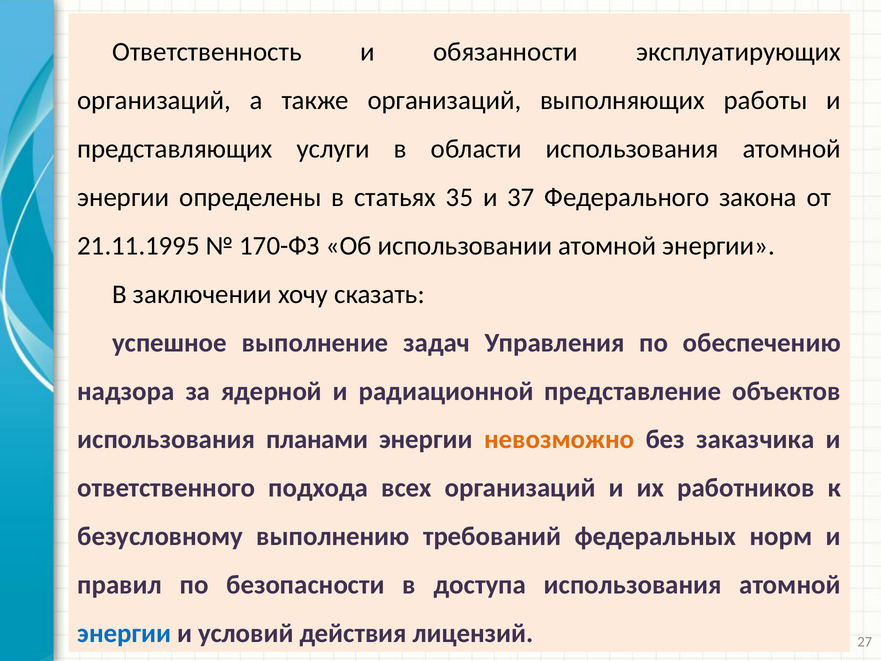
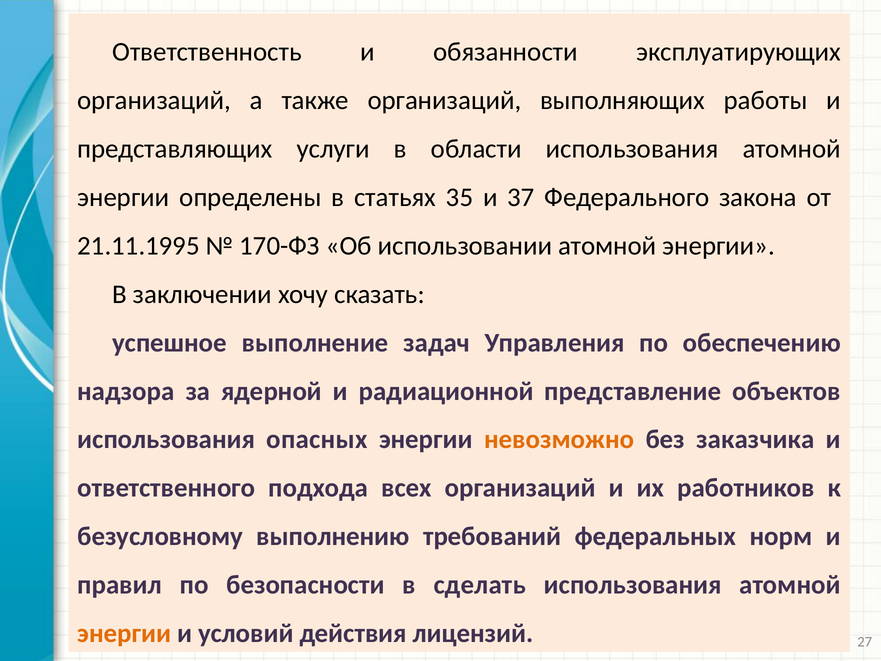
планами: планами -> опасных (317, 439)
доступа: доступа -> сделать (480, 585)
энергии colour: blue -> orange (124, 633)
